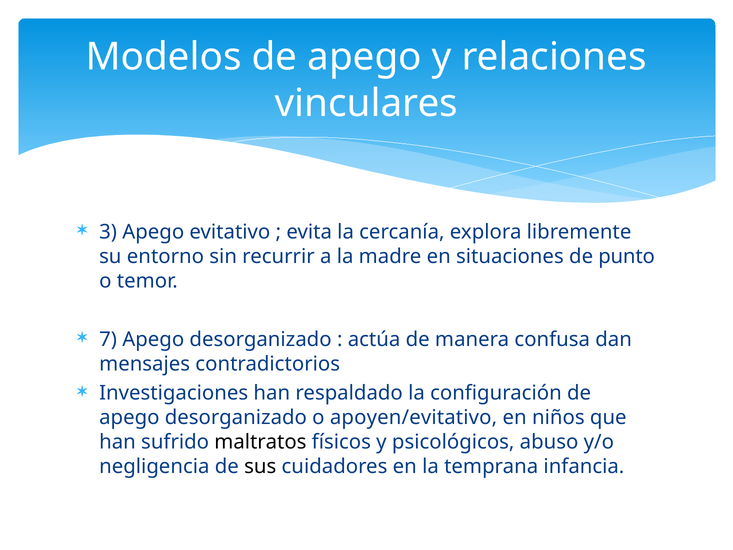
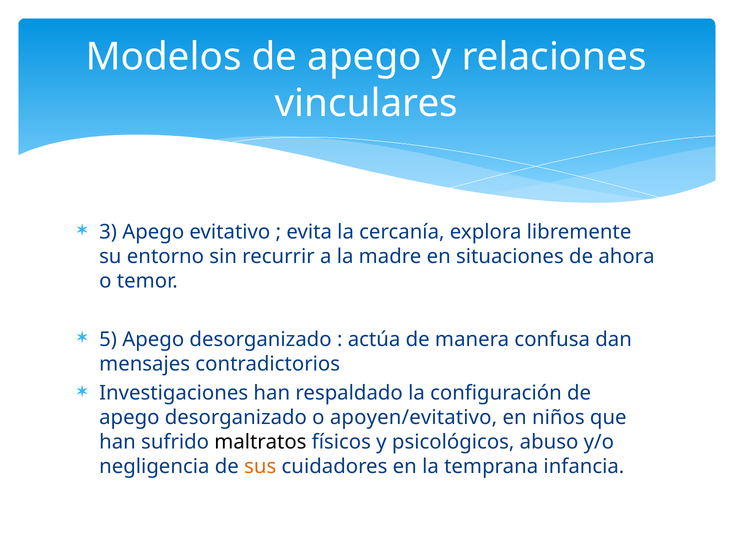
punto: punto -> ahora (626, 256)
7: 7 -> 5 (108, 339)
sus colour: black -> orange (260, 466)
